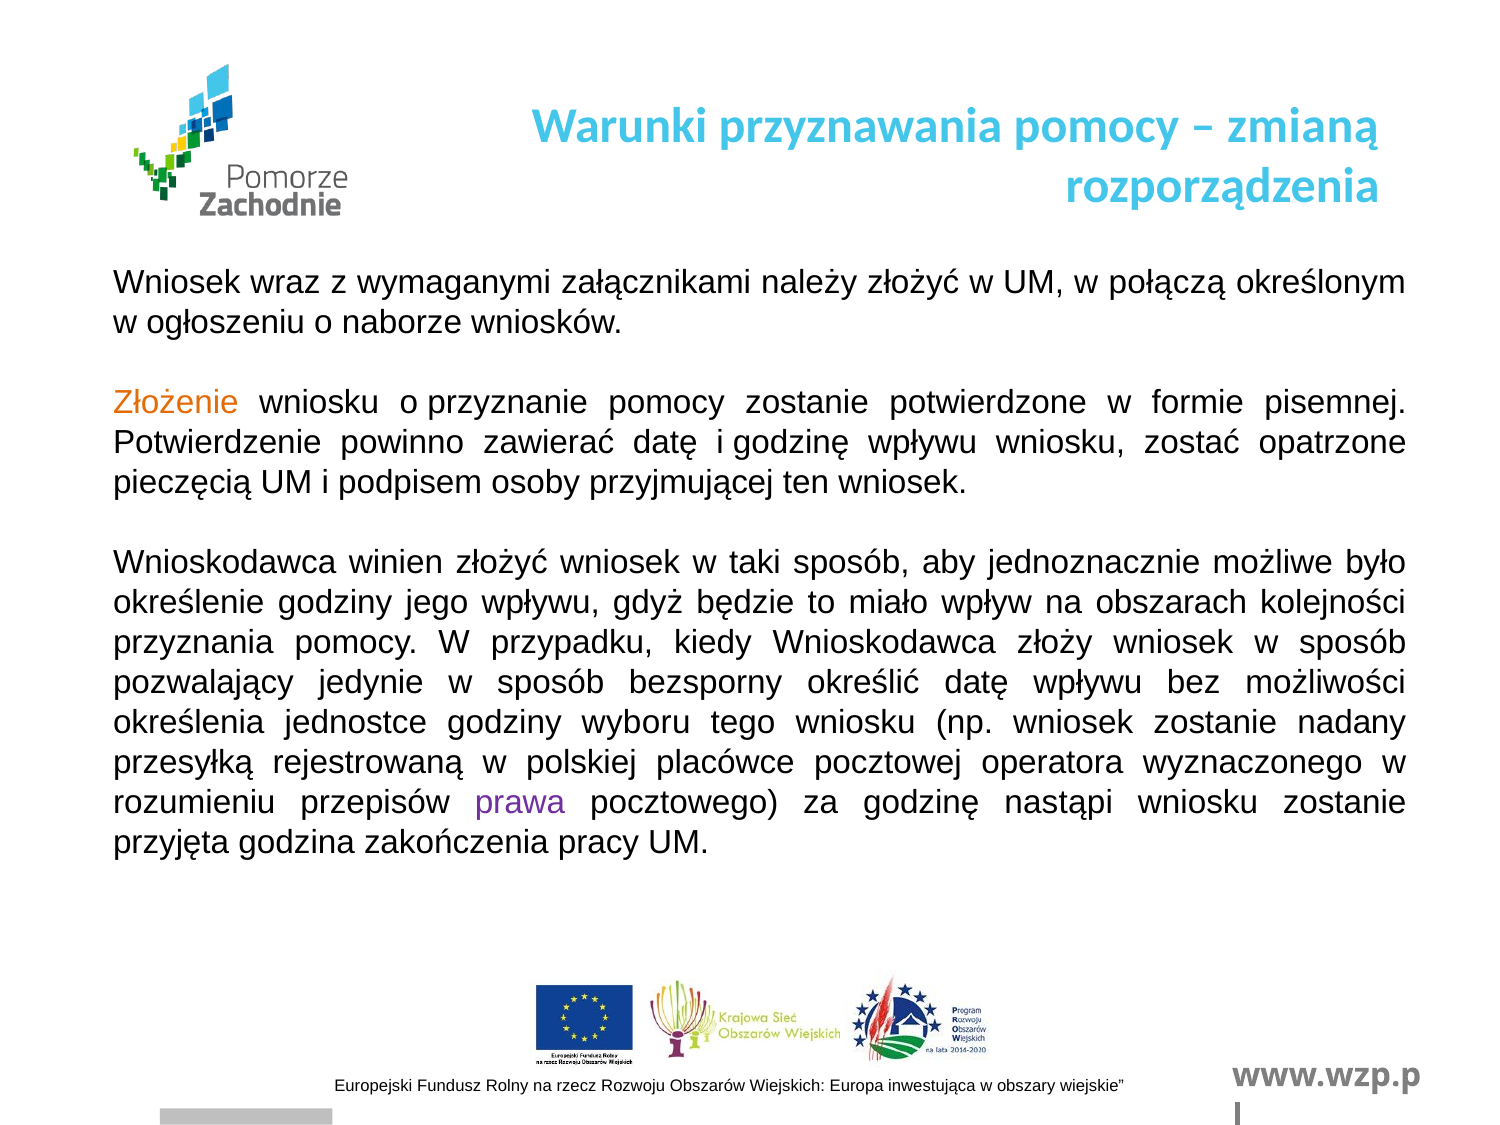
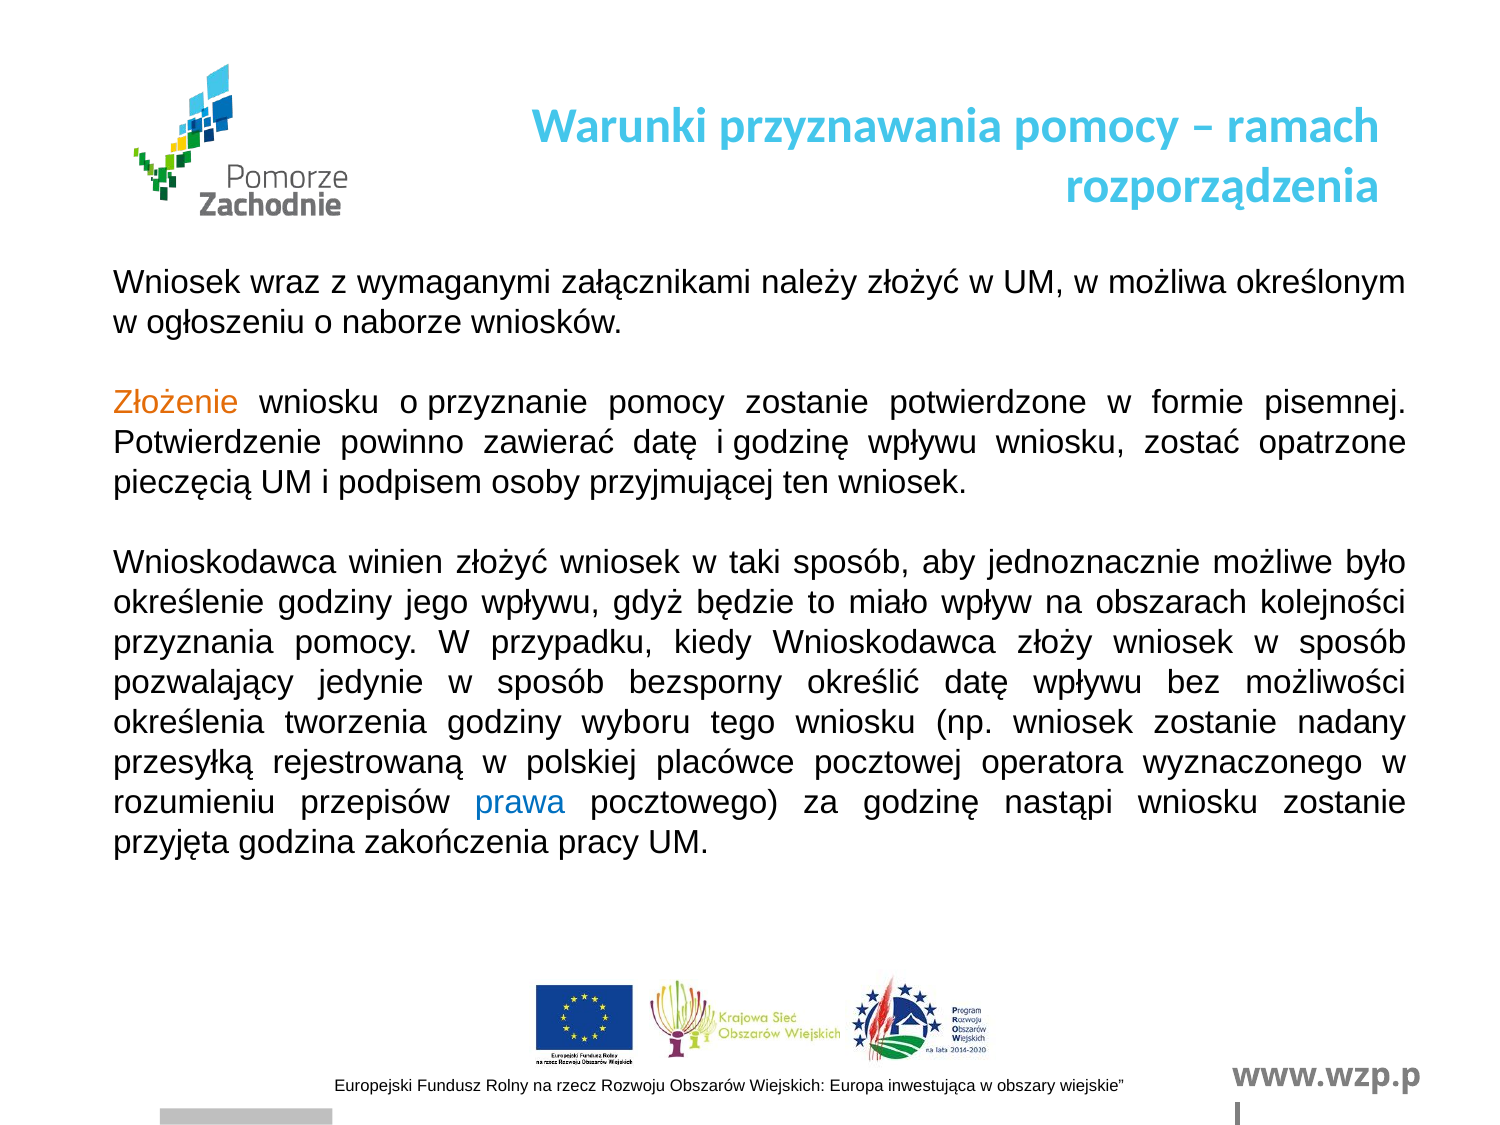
zmianą: zmianą -> ramach (1303, 126)
połączą: połączą -> możliwa (1167, 283)
jednostce: jednostce -> tworzenia (356, 723)
prawa colour: purple -> blue (520, 803)
